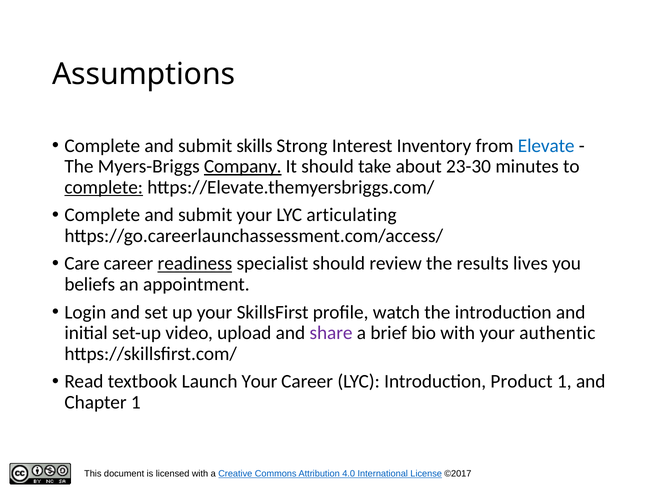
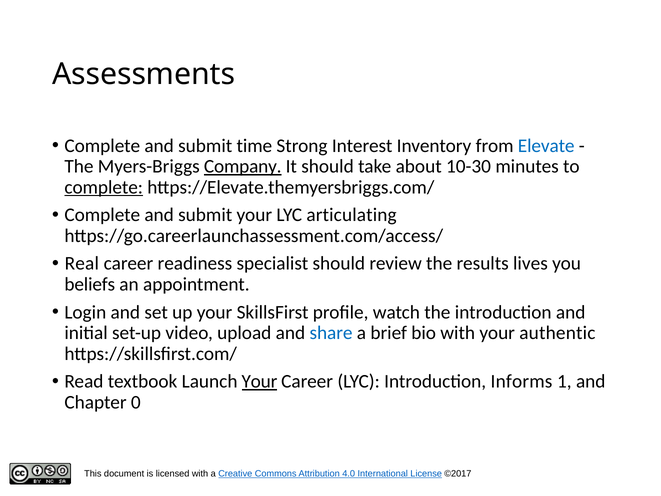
Assumptions: Assumptions -> Assessments (144, 74)
skills: skills -> time (254, 146)
23-30: 23-30 -> 10-30 (469, 166)
Care: Care -> Real (82, 263)
readiness underline: present -> none (195, 263)
share colour: purple -> blue (331, 333)
Your underline: none -> present (259, 381)
Product: Product -> Informs (522, 381)
Chapter 1: 1 -> 0 (136, 402)
